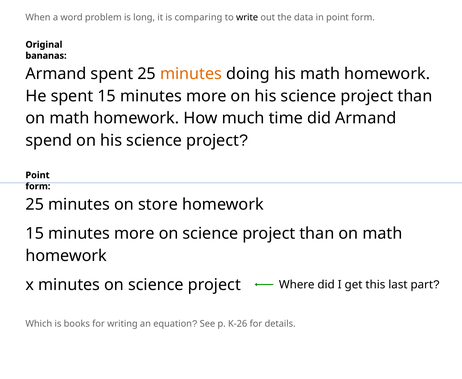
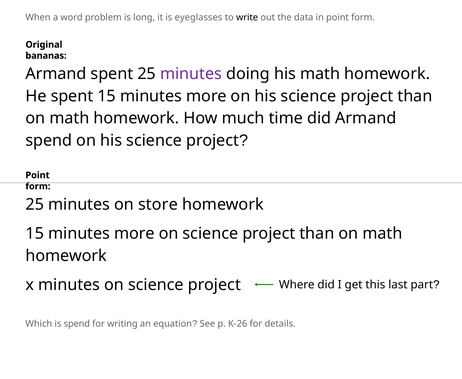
comparing: comparing -> eyeglasses (198, 17)
minutes colour: orange -> purple (191, 74)
is books: books -> spend (77, 324)
